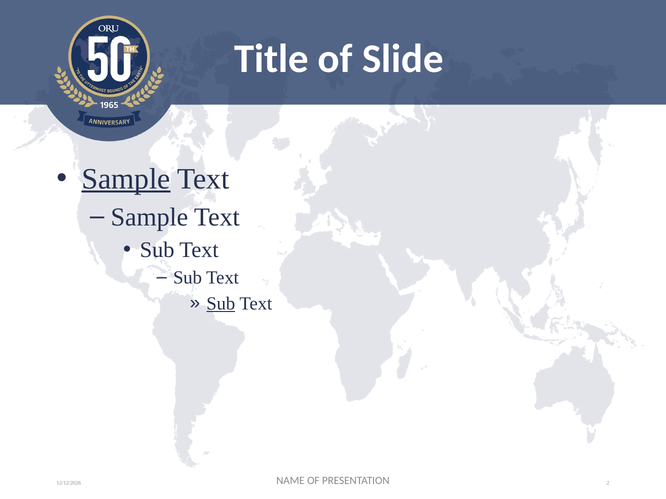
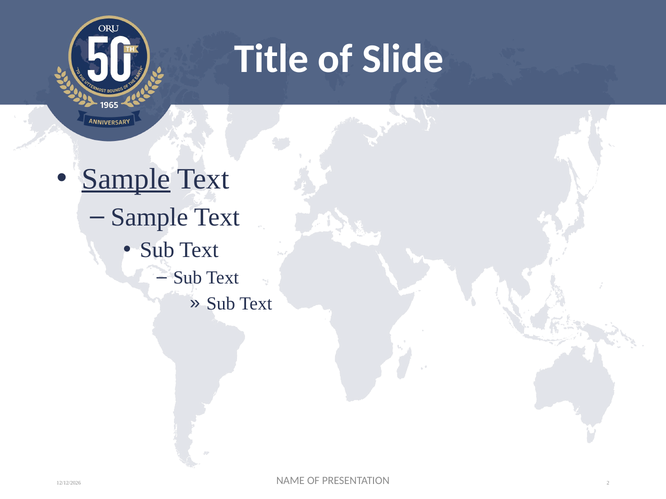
Sub underline: present -> none (221, 304)
